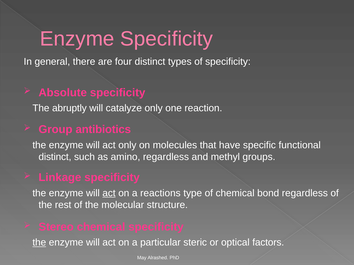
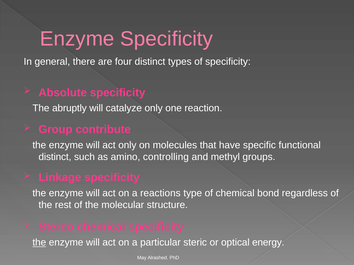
antibiotics: antibiotics -> contribute (103, 130)
amino regardless: regardless -> controlling (166, 157)
act underline: present -> none (109, 193)
factors: factors -> energy (268, 243)
